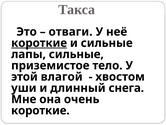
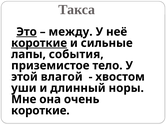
Это underline: none -> present (27, 32)
отваги: отваги -> между (71, 32)
лапы сильные: сильные -> события (76, 54)
снега: снега -> норы (126, 88)
